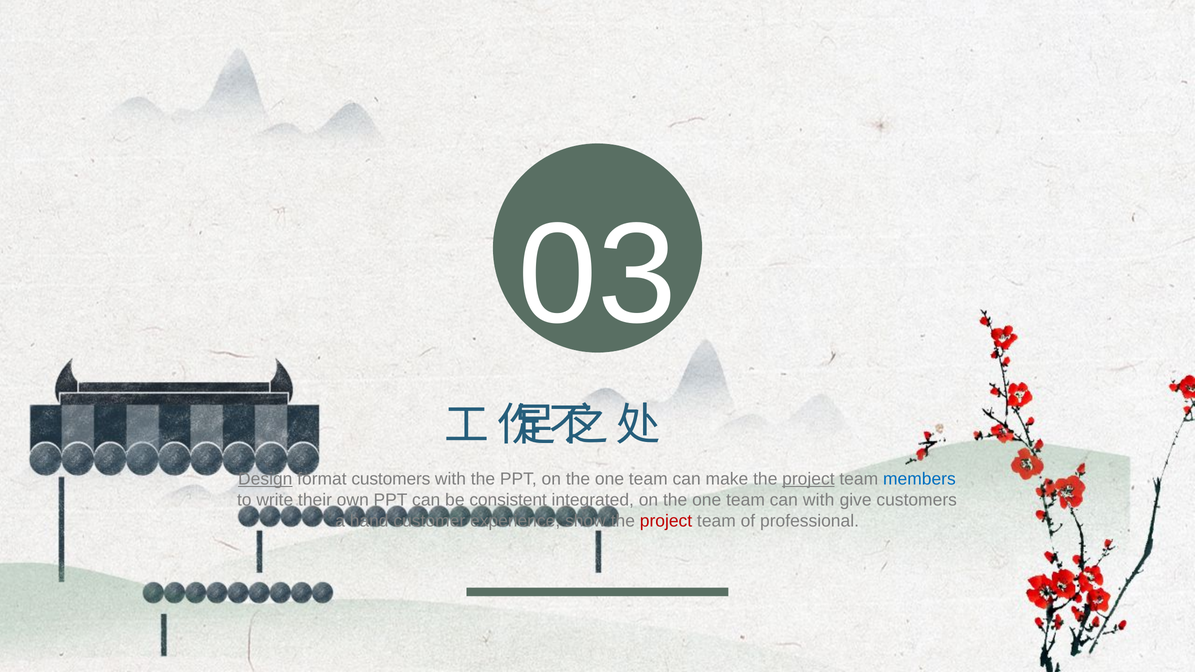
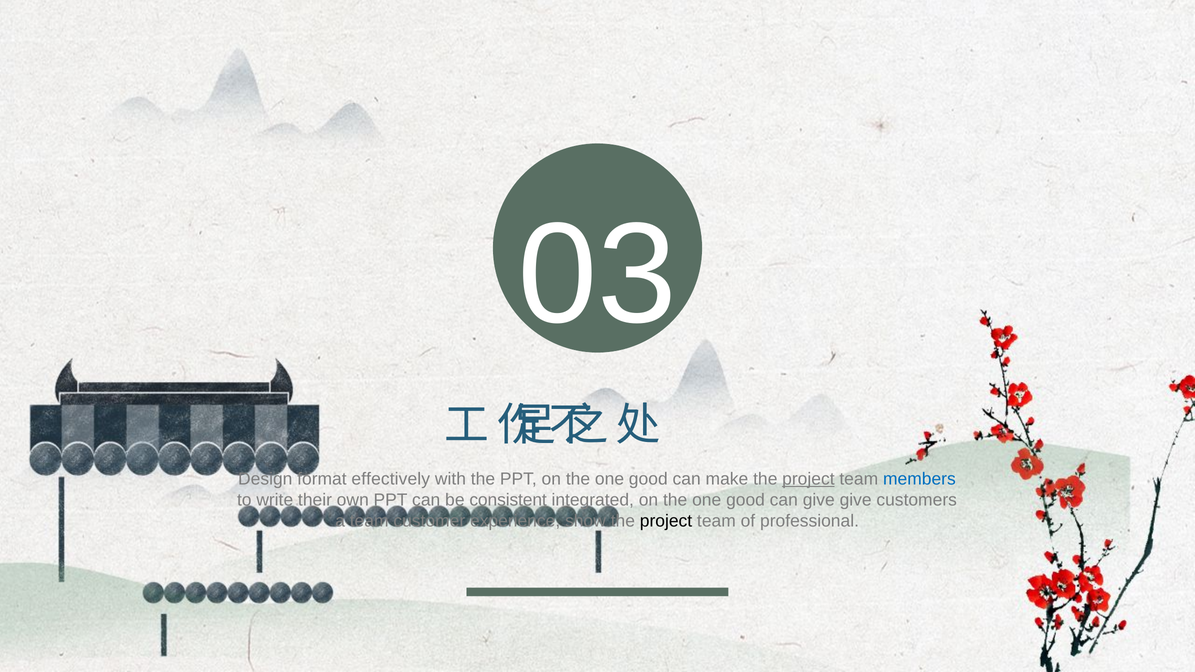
Design underline: present -> none (265, 479)
format customers: customers -> effectively (391, 479)
team: team -> good (648, 479)
team: team -> good (746, 500)
can with: with -> give (819, 500)
a hand: hand -> team (369, 521)
project colour: red -> black (666, 521)
